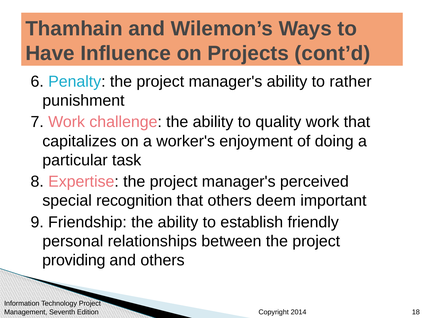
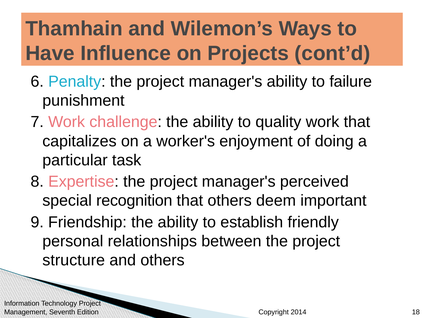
rather: rather -> failure (351, 81)
providing: providing -> structure (74, 260)
